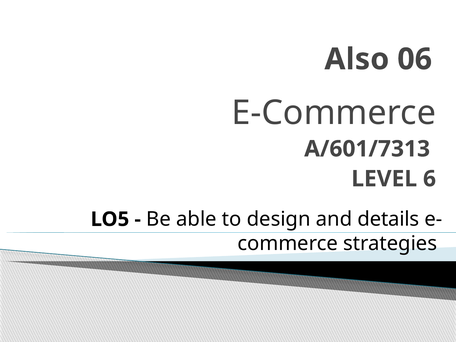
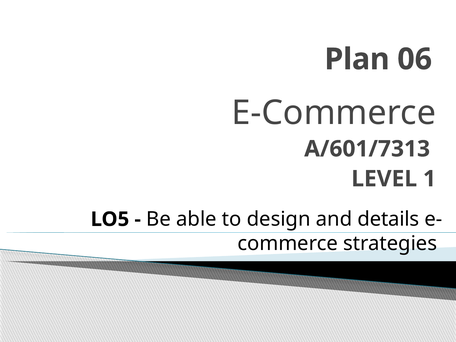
Also: Also -> Plan (357, 59)
6: 6 -> 1 (430, 179)
